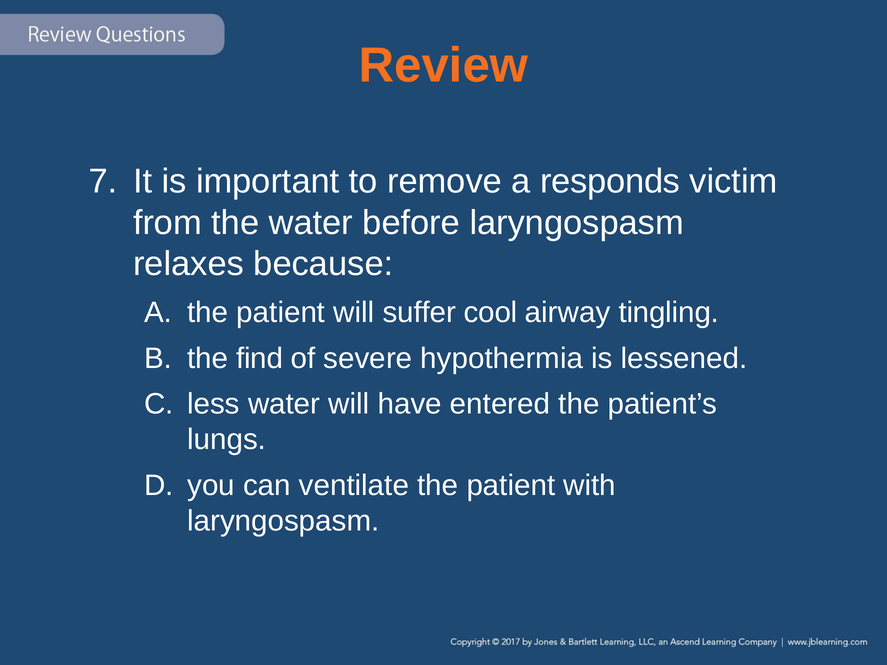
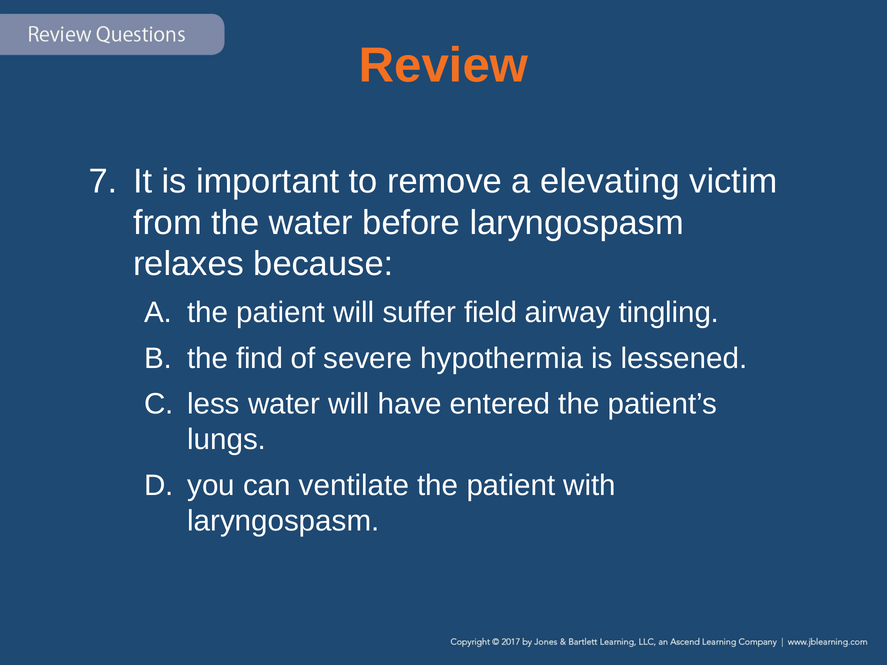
responds: responds -> elevating (610, 181)
cool: cool -> field (491, 313)
